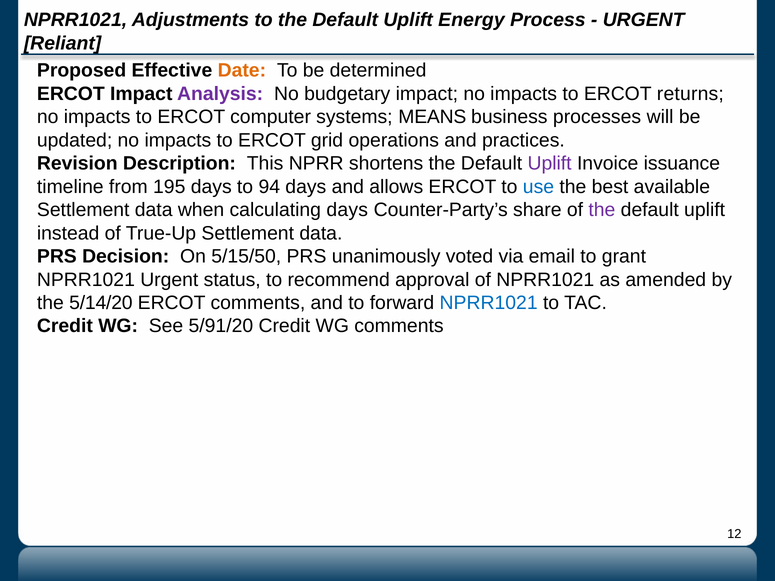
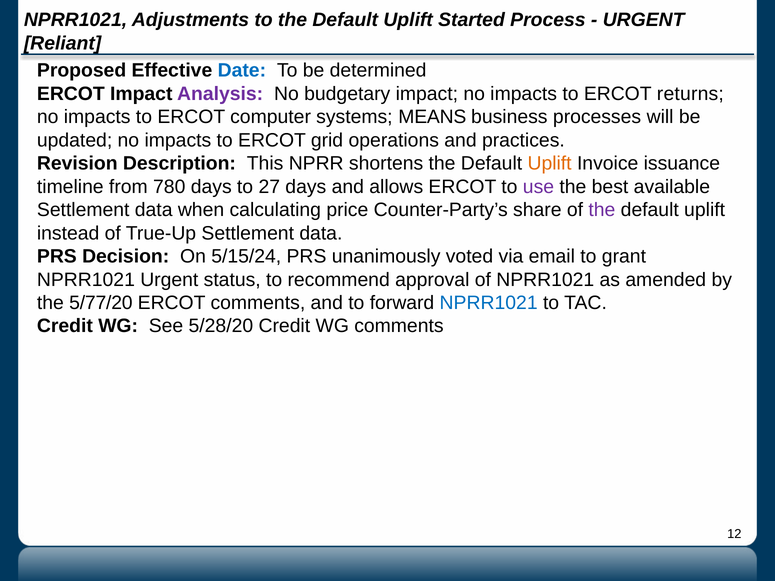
Energy: Energy -> Started (472, 20)
Date colour: orange -> blue (242, 70)
Uplift colour: purple -> orange (550, 163)
195: 195 -> 780 (169, 187)
94: 94 -> 27 (269, 187)
use colour: blue -> purple (538, 187)
calculating days: days -> price (347, 210)
5/15/50: 5/15/50 -> 5/15/24 (246, 256)
5/14/20: 5/14/20 -> 5/77/20 (101, 303)
5/91/20: 5/91/20 -> 5/28/20 (221, 326)
